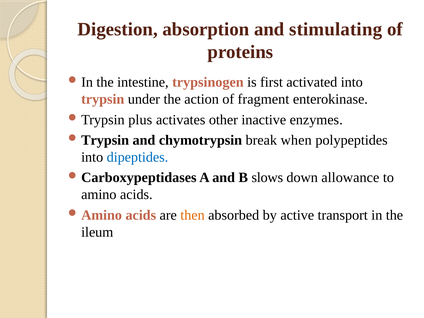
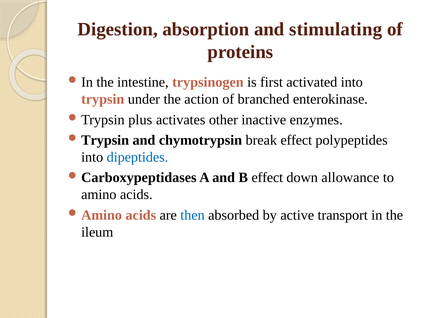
fragment: fragment -> branched (264, 99)
break when: when -> effect (296, 140)
B slows: slows -> effect (267, 178)
then colour: orange -> blue (193, 215)
